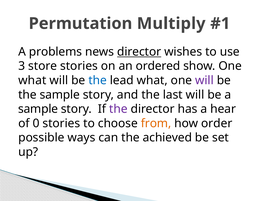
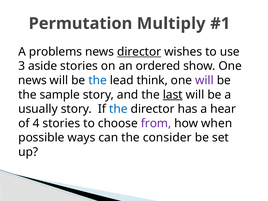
store: store -> aside (43, 66)
what: what -> news (32, 80)
lead what: what -> think (152, 80)
last underline: none -> present (173, 95)
sample: sample -> usually (38, 109)
the colour: purple -> blue (118, 109)
0: 0 -> 4 (36, 123)
from colour: orange -> purple (156, 123)
order: order -> when (217, 123)
achieved: achieved -> consider (167, 138)
